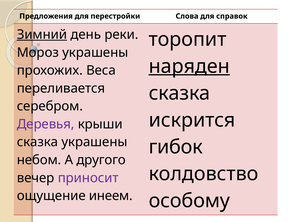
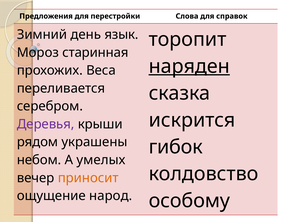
Зимний underline: present -> none (42, 35)
реки: реки -> язык (121, 35)
Мороз украшены: украшены -> старинная (95, 52)
сказка: сказка -> рядом (37, 142)
другого: другого -> умелых (101, 160)
приносит colour: purple -> orange (88, 178)
инеем: инеем -> народ (111, 196)
